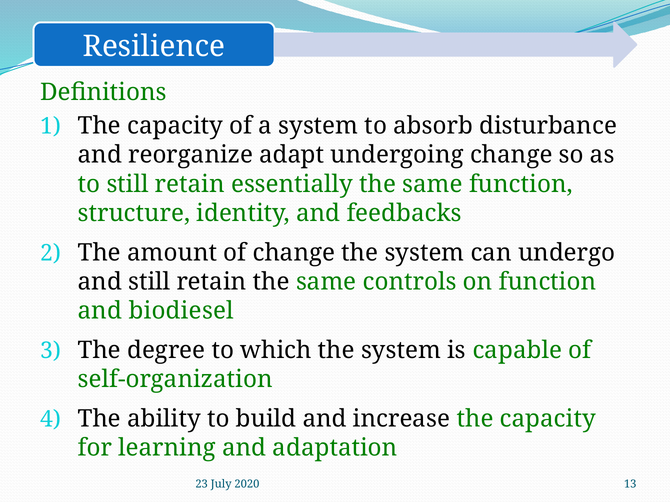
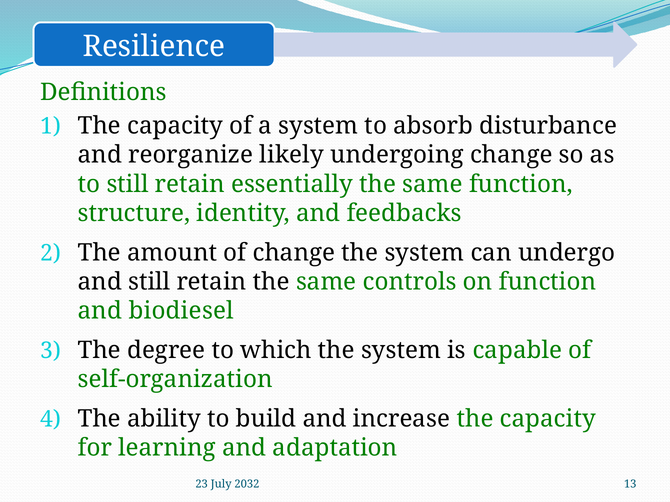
adapt: adapt -> likely (292, 155)
2020: 2020 -> 2032 (247, 485)
